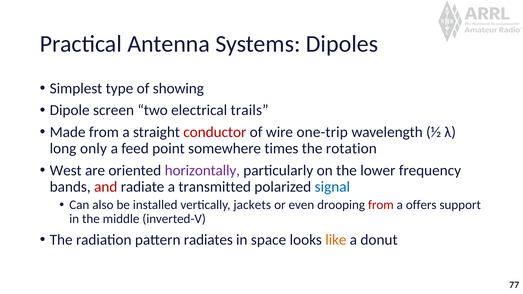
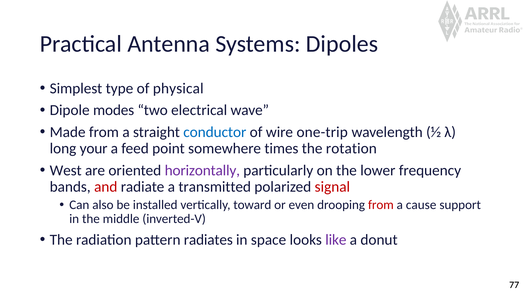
showing: showing -> physical (178, 88)
screen: screen -> modes (114, 110)
trails: trails -> wave (250, 110)
conductor colour: red -> blue (215, 132)
only: only -> your (94, 149)
signal colour: blue -> red (332, 187)
jackets: jackets -> toward (252, 205)
offers: offers -> cause (421, 205)
like colour: orange -> purple (336, 240)
